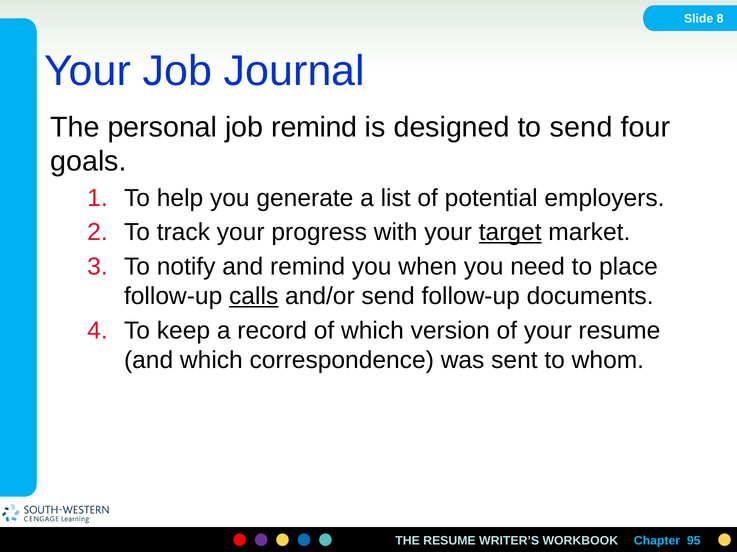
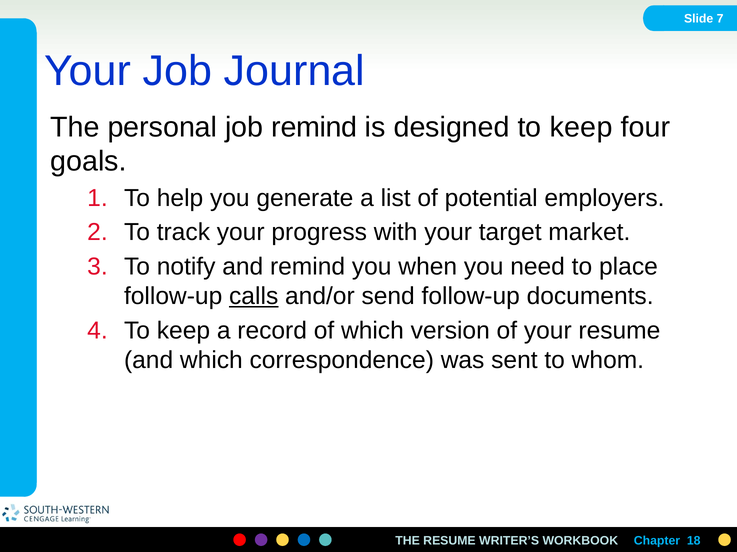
8: 8 -> 7 (720, 19)
designed to send: send -> keep (581, 127)
target underline: present -> none (510, 233)
95: 95 -> 18 (694, 541)
